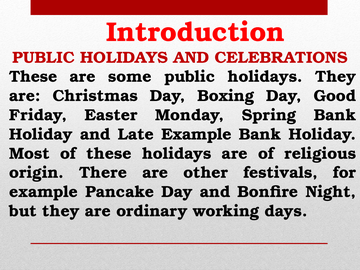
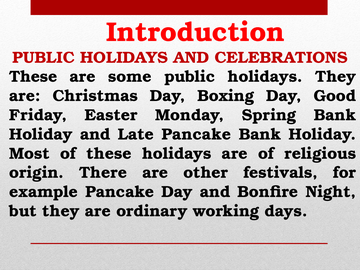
Late Example: Example -> Pancake (196, 134)
